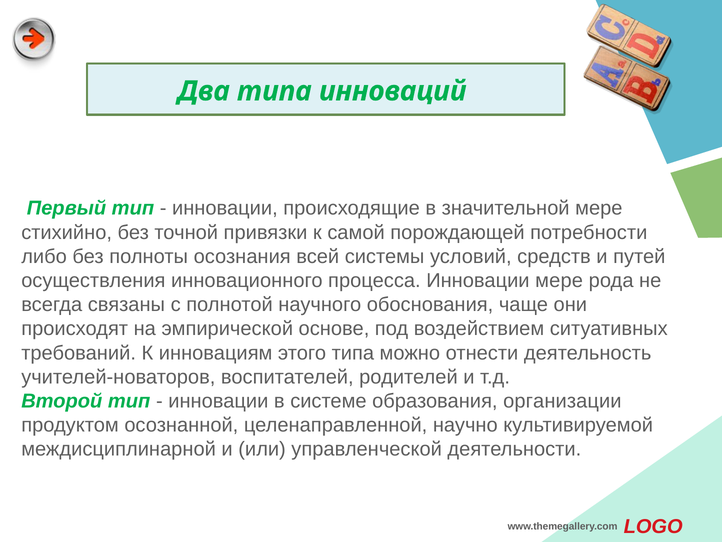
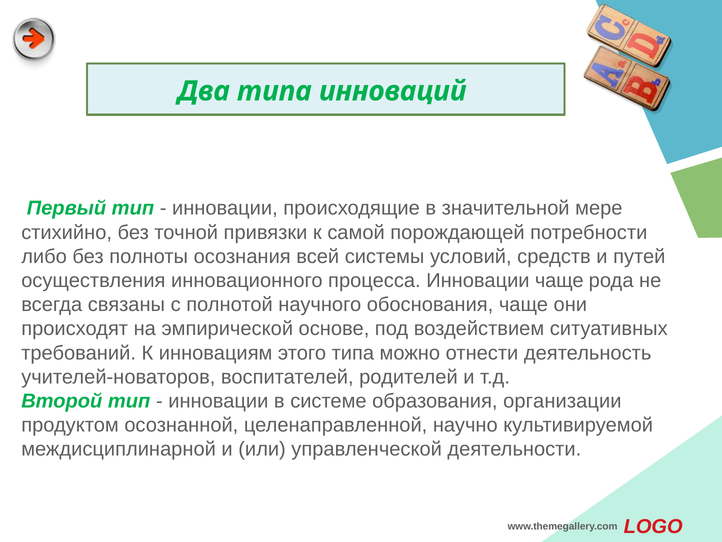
Инновации мере: мере -> чаще (559, 280)
